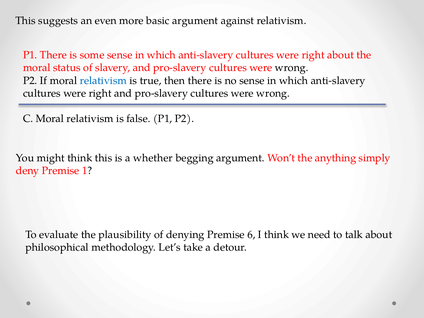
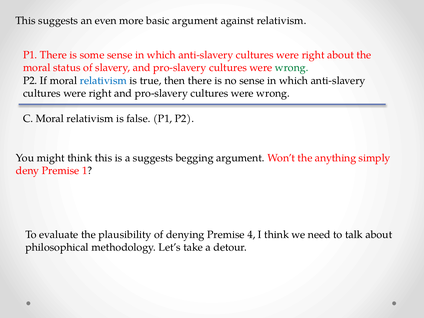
wrong colour: black -> green (292, 68)
a whether: whether -> suggests (153, 158)
6: 6 -> 4 (251, 235)
